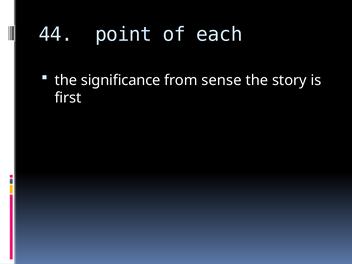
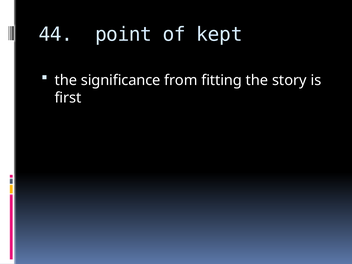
each: each -> kept (219, 35)
sense: sense -> fitting (222, 80)
